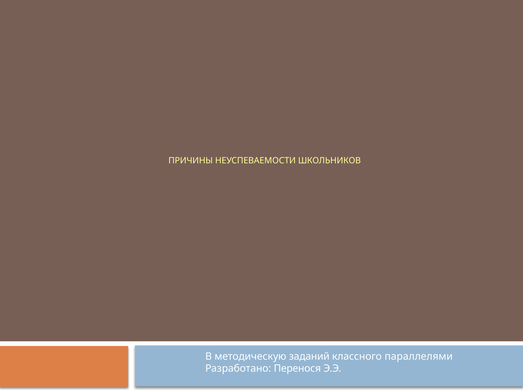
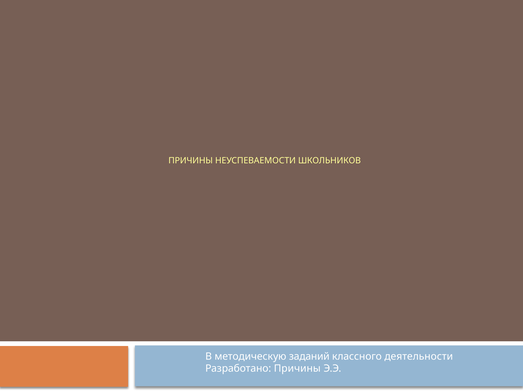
параллелями: параллелями -> деятельности (419, 357)
Разработано Перенося: Перенося -> Причины (297, 369)
